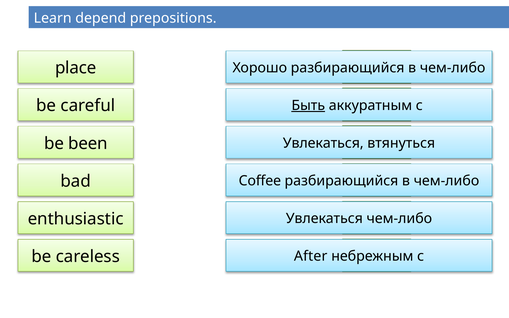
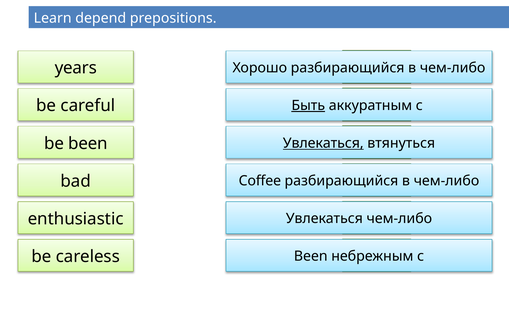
place: place -> years (76, 68)
Увлекаться underline: none -> present (323, 143)
After: After -> Been (311, 256)
